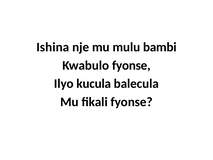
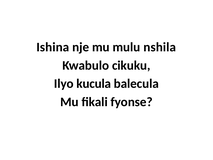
bambi: bambi -> nshila (160, 47)
Kwabulo fyonse: fyonse -> cikuku (131, 65)
